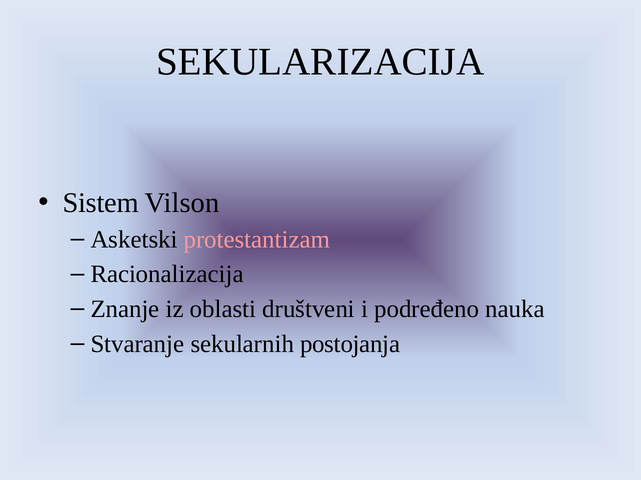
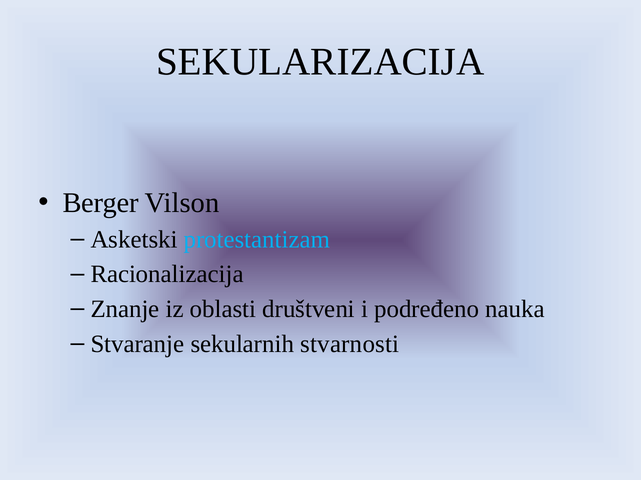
Sistem: Sistem -> Berger (101, 203)
protestantizam colour: pink -> light blue (257, 240)
postojanja: postojanja -> stvarnosti (350, 345)
